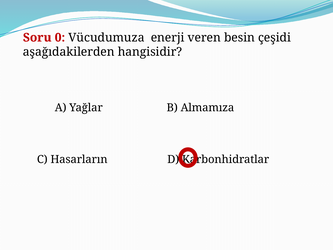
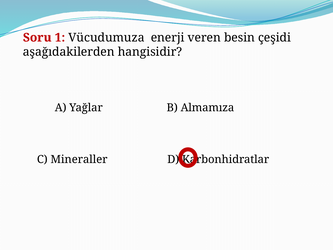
0: 0 -> 1 (60, 38)
Hasarların: Hasarların -> Mineraller (79, 159)
